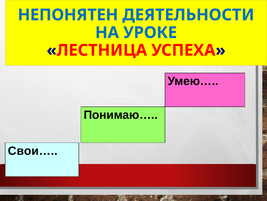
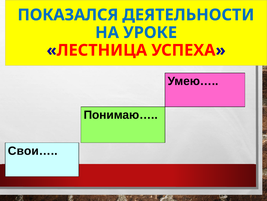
НЕПОНЯТЕН: НЕПОНЯТЕН -> ПОКАЗАЛСЯ (68, 15)
